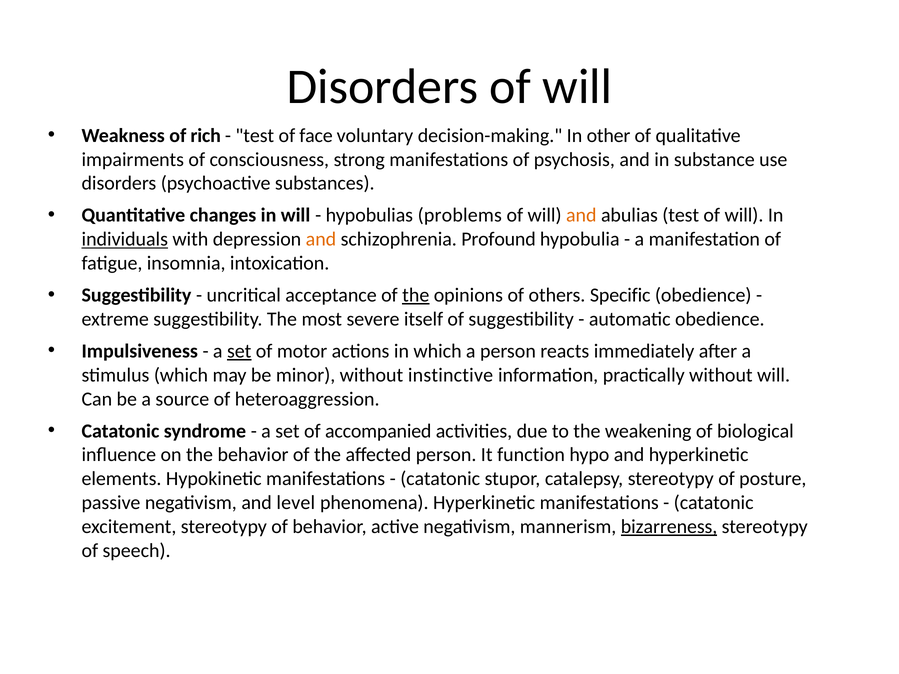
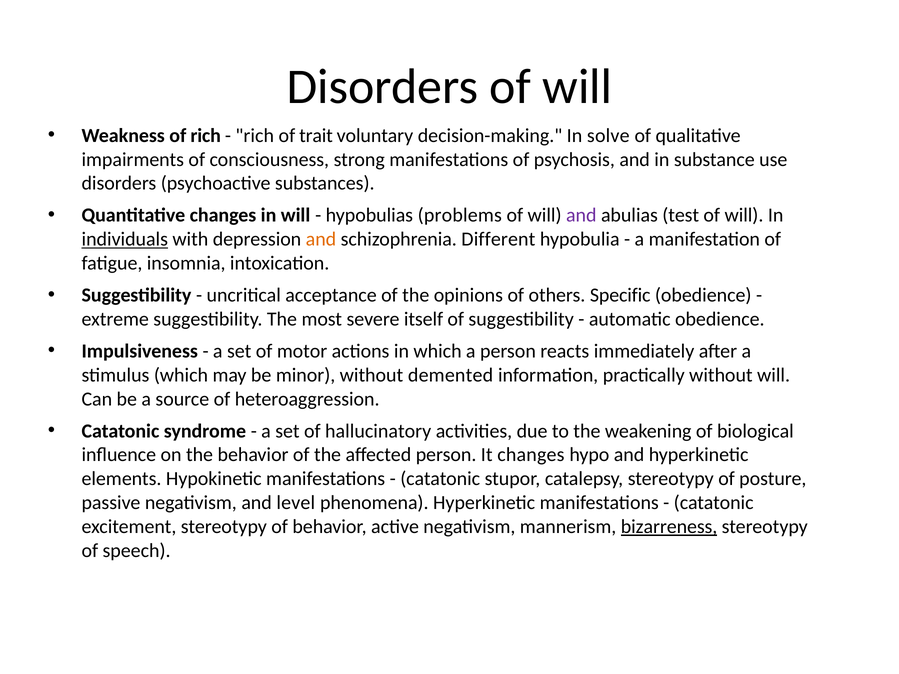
test: test -> rich (255, 136)
face: face -> trait (316, 136)
other: other -> solve (608, 136)
and colour: orange -> purple (581, 215)
Profound: Profound -> Different (498, 239)
the underline: present -> none (416, 295)
set underline: present -> none (239, 351)
instinctive: instinctive -> demented (451, 375)
accompanied: accompanied -> hallucinatory (378, 431)
It function: function -> changes (531, 455)
